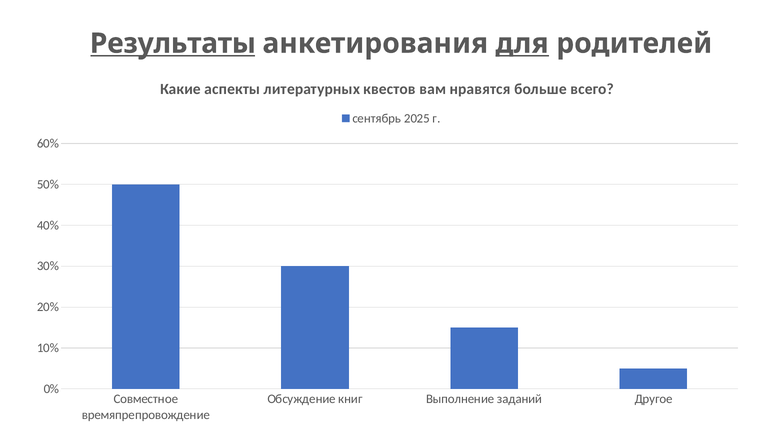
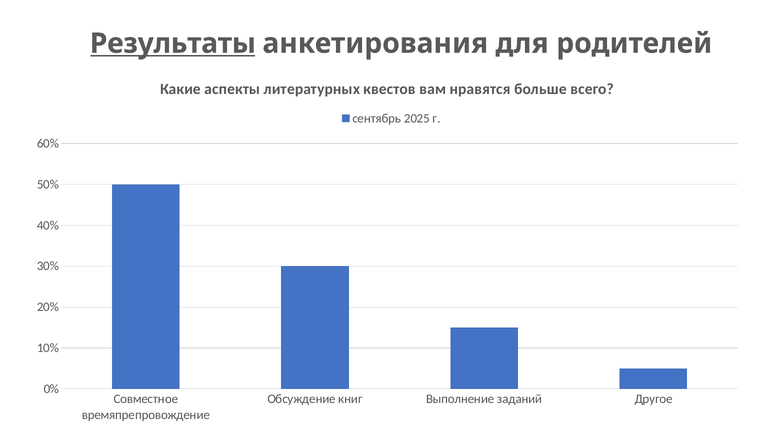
для underline: present -> none (522, 43)
